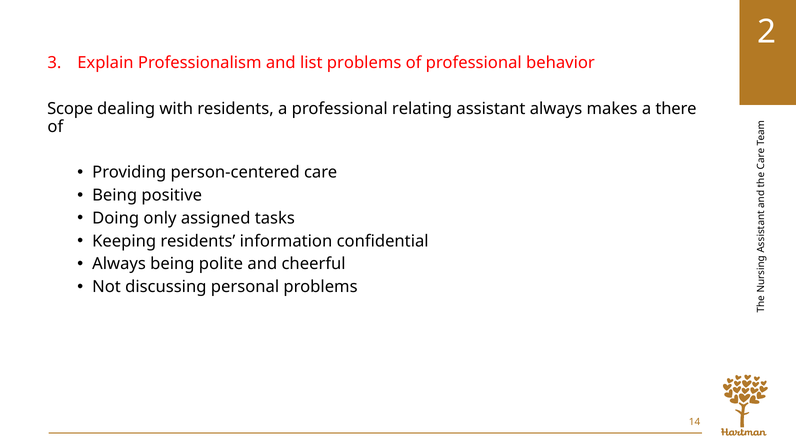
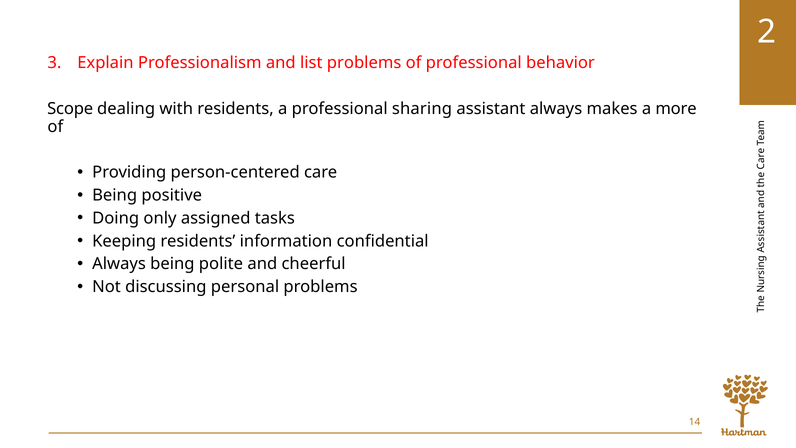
relating: relating -> sharing (422, 109)
there: there -> more (676, 109)
